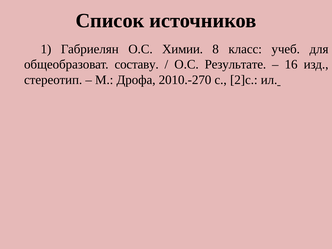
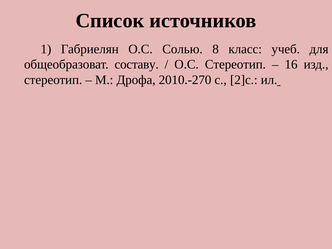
Химии: Химии -> Солью (182, 49)
О.С Результате: Результате -> Стереотип (235, 64)
